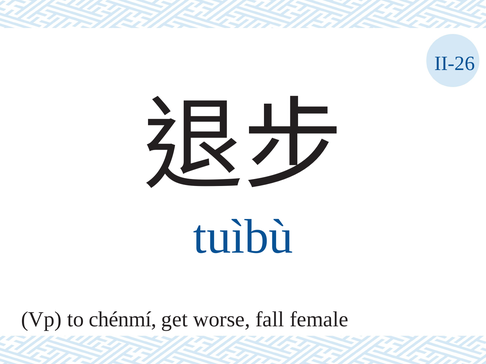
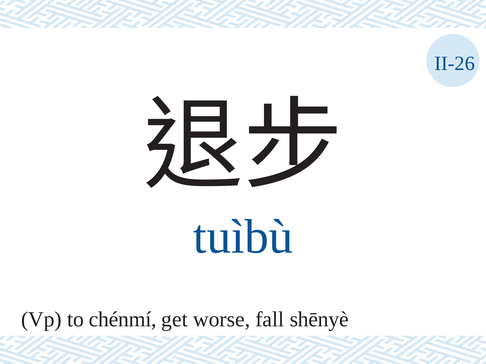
female: female -> shēnyè (319, 320)
